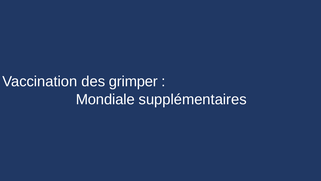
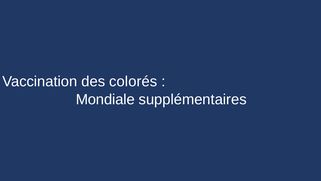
grimper: grimper -> colorés (133, 81)
